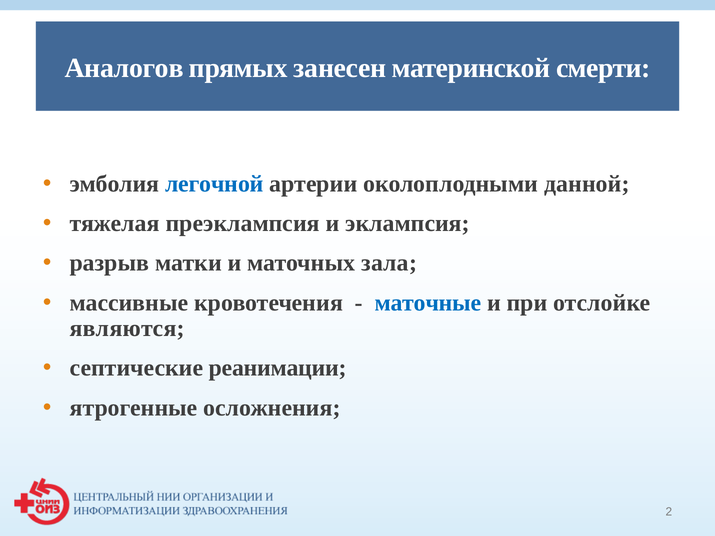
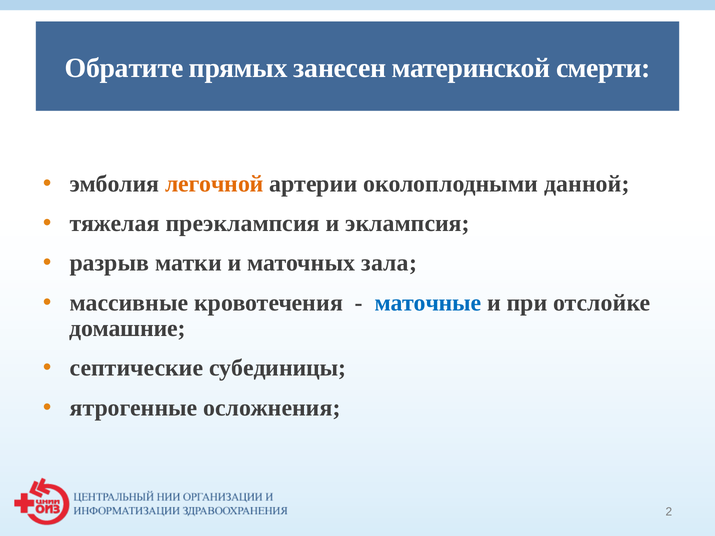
Аналогов: Аналогов -> Обратите (124, 68)
легочной colour: blue -> orange (214, 184)
являются: являются -> домашние (127, 329)
реанимации: реанимации -> субединицы (278, 368)
